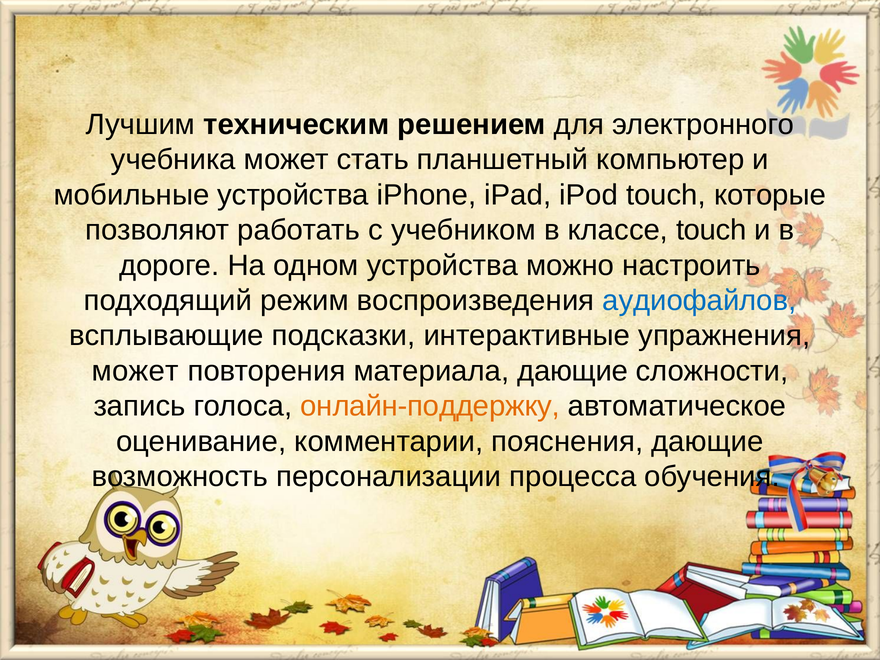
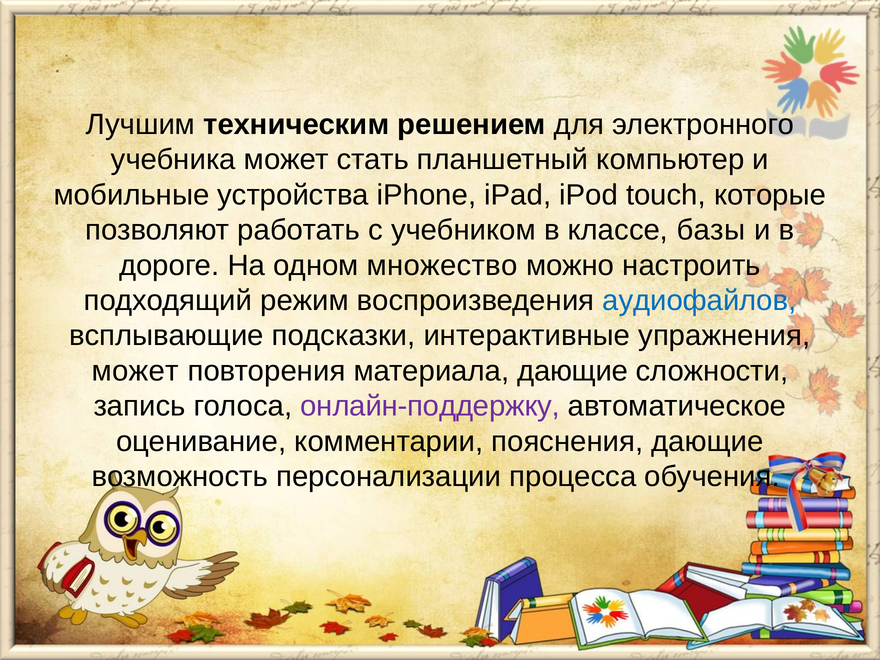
классе touch: touch -> базы (711, 230)
одном устройства: устройства -> множество (442, 265)
онлайн-поддержку colour: orange -> purple (430, 406)
